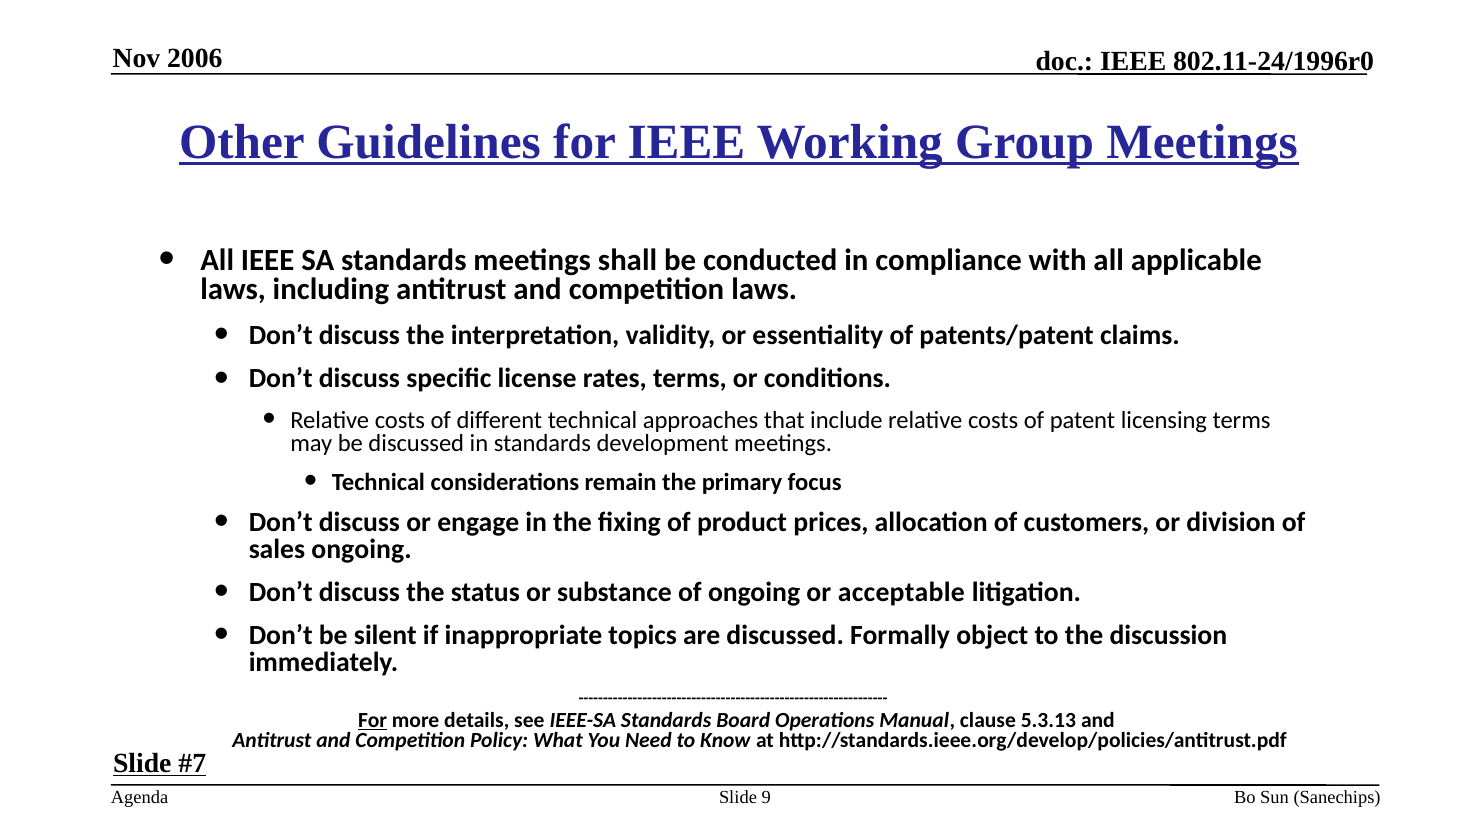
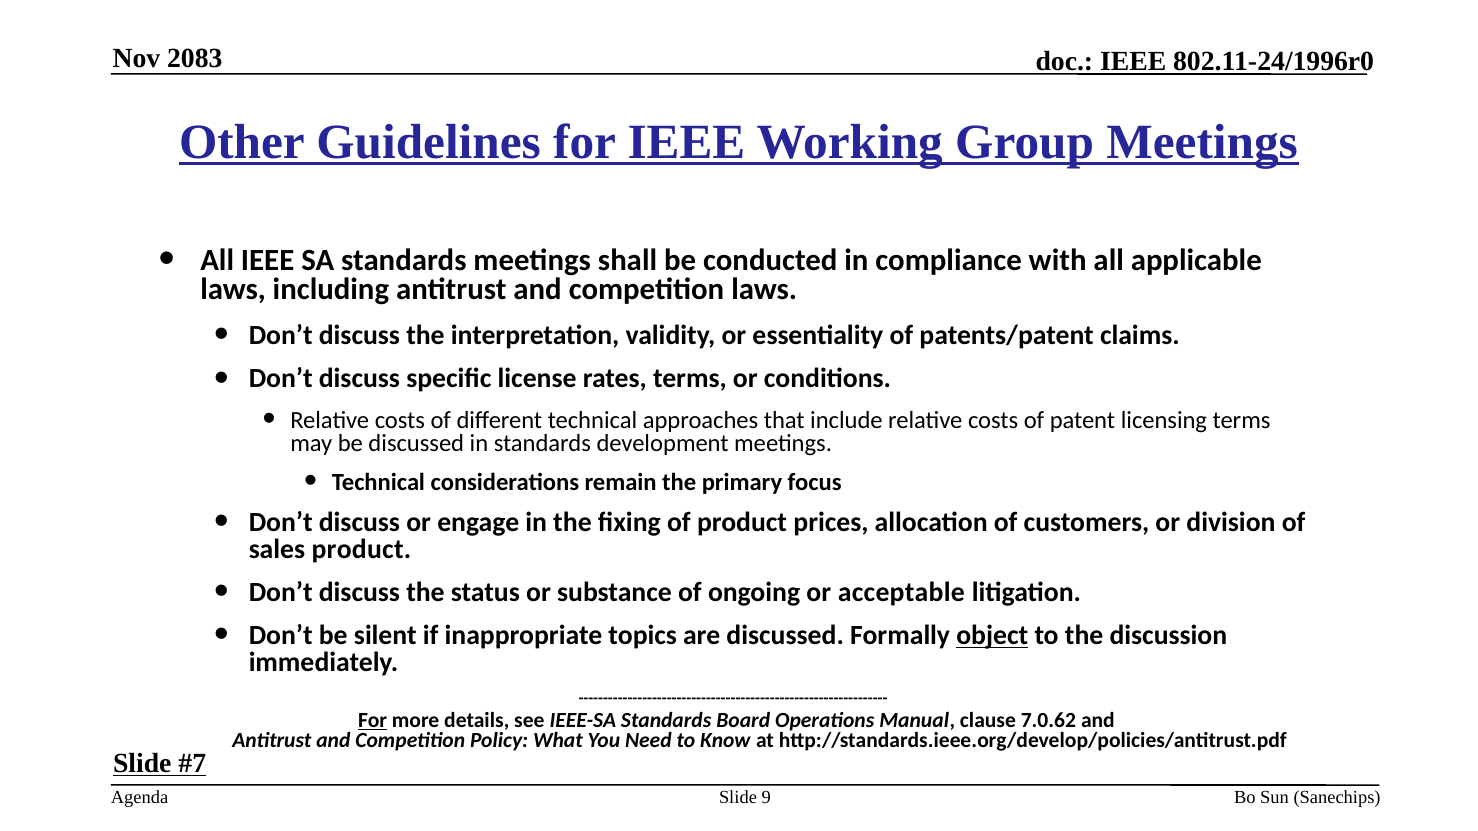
2006: 2006 -> 2083 (195, 59)
sales ongoing: ongoing -> product (361, 549)
object underline: none -> present (992, 636)
5.3.13: 5.3.13 -> 7.0.62 (1048, 720)
